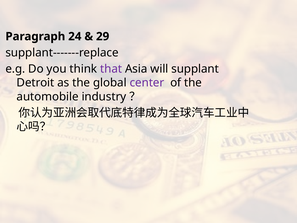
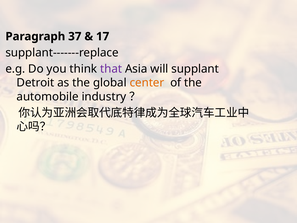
24: 24 -> 37 (75, 36)
29: 29 -> 17 (103, 36)
center colour: purple -> orange (147, 83)
